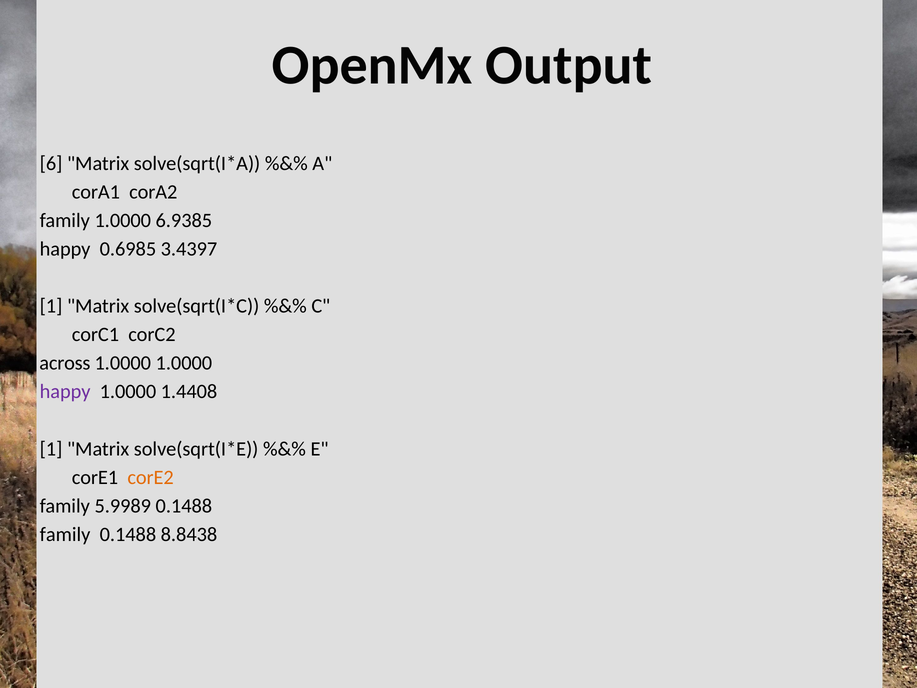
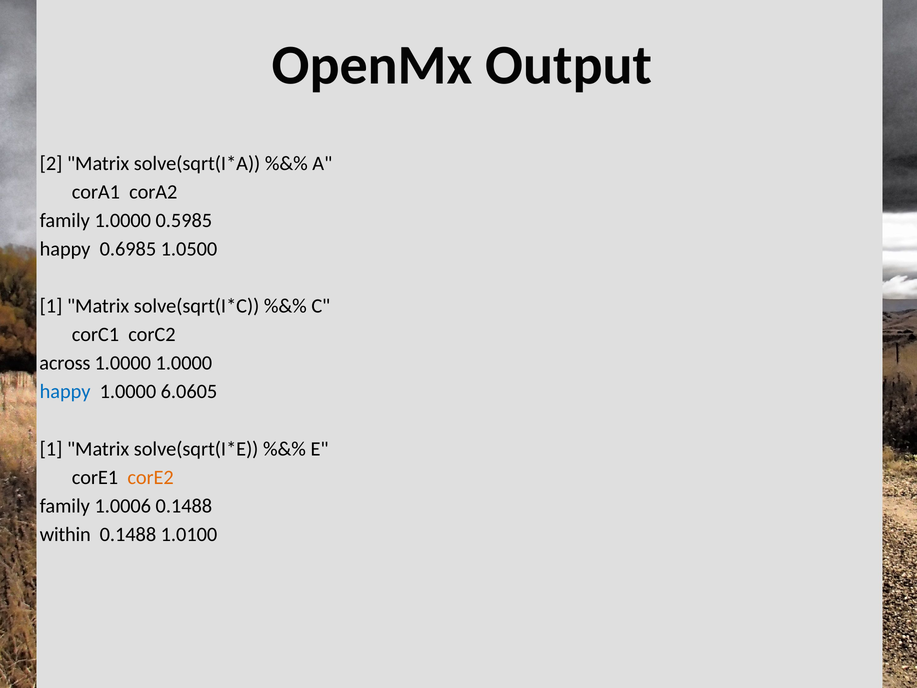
6: 6 -> 2 (51, 163)
6.9385: 6.9385 -> 0.5985 (184, 220)
3.4397: 3.4397 -> 1.0500 (189, 249)
happy colour: purple -> blue (65, 392)
1.4408: 1.4408 -> 6.0605 (189, 392)
5.9989: 5.9989 -> 1.0006 (123, 506)
family: family -> within (65, 534)
8.8438: 8.8438 -> 1.0100 (189, 534)
